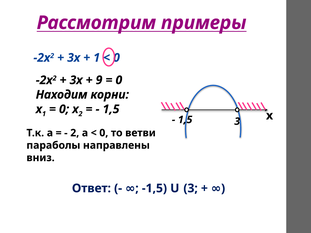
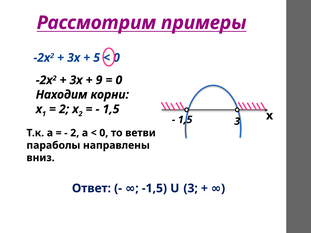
1: 1 -> 5 (97, 58)
0: 0 -> 2 (64, 109)
